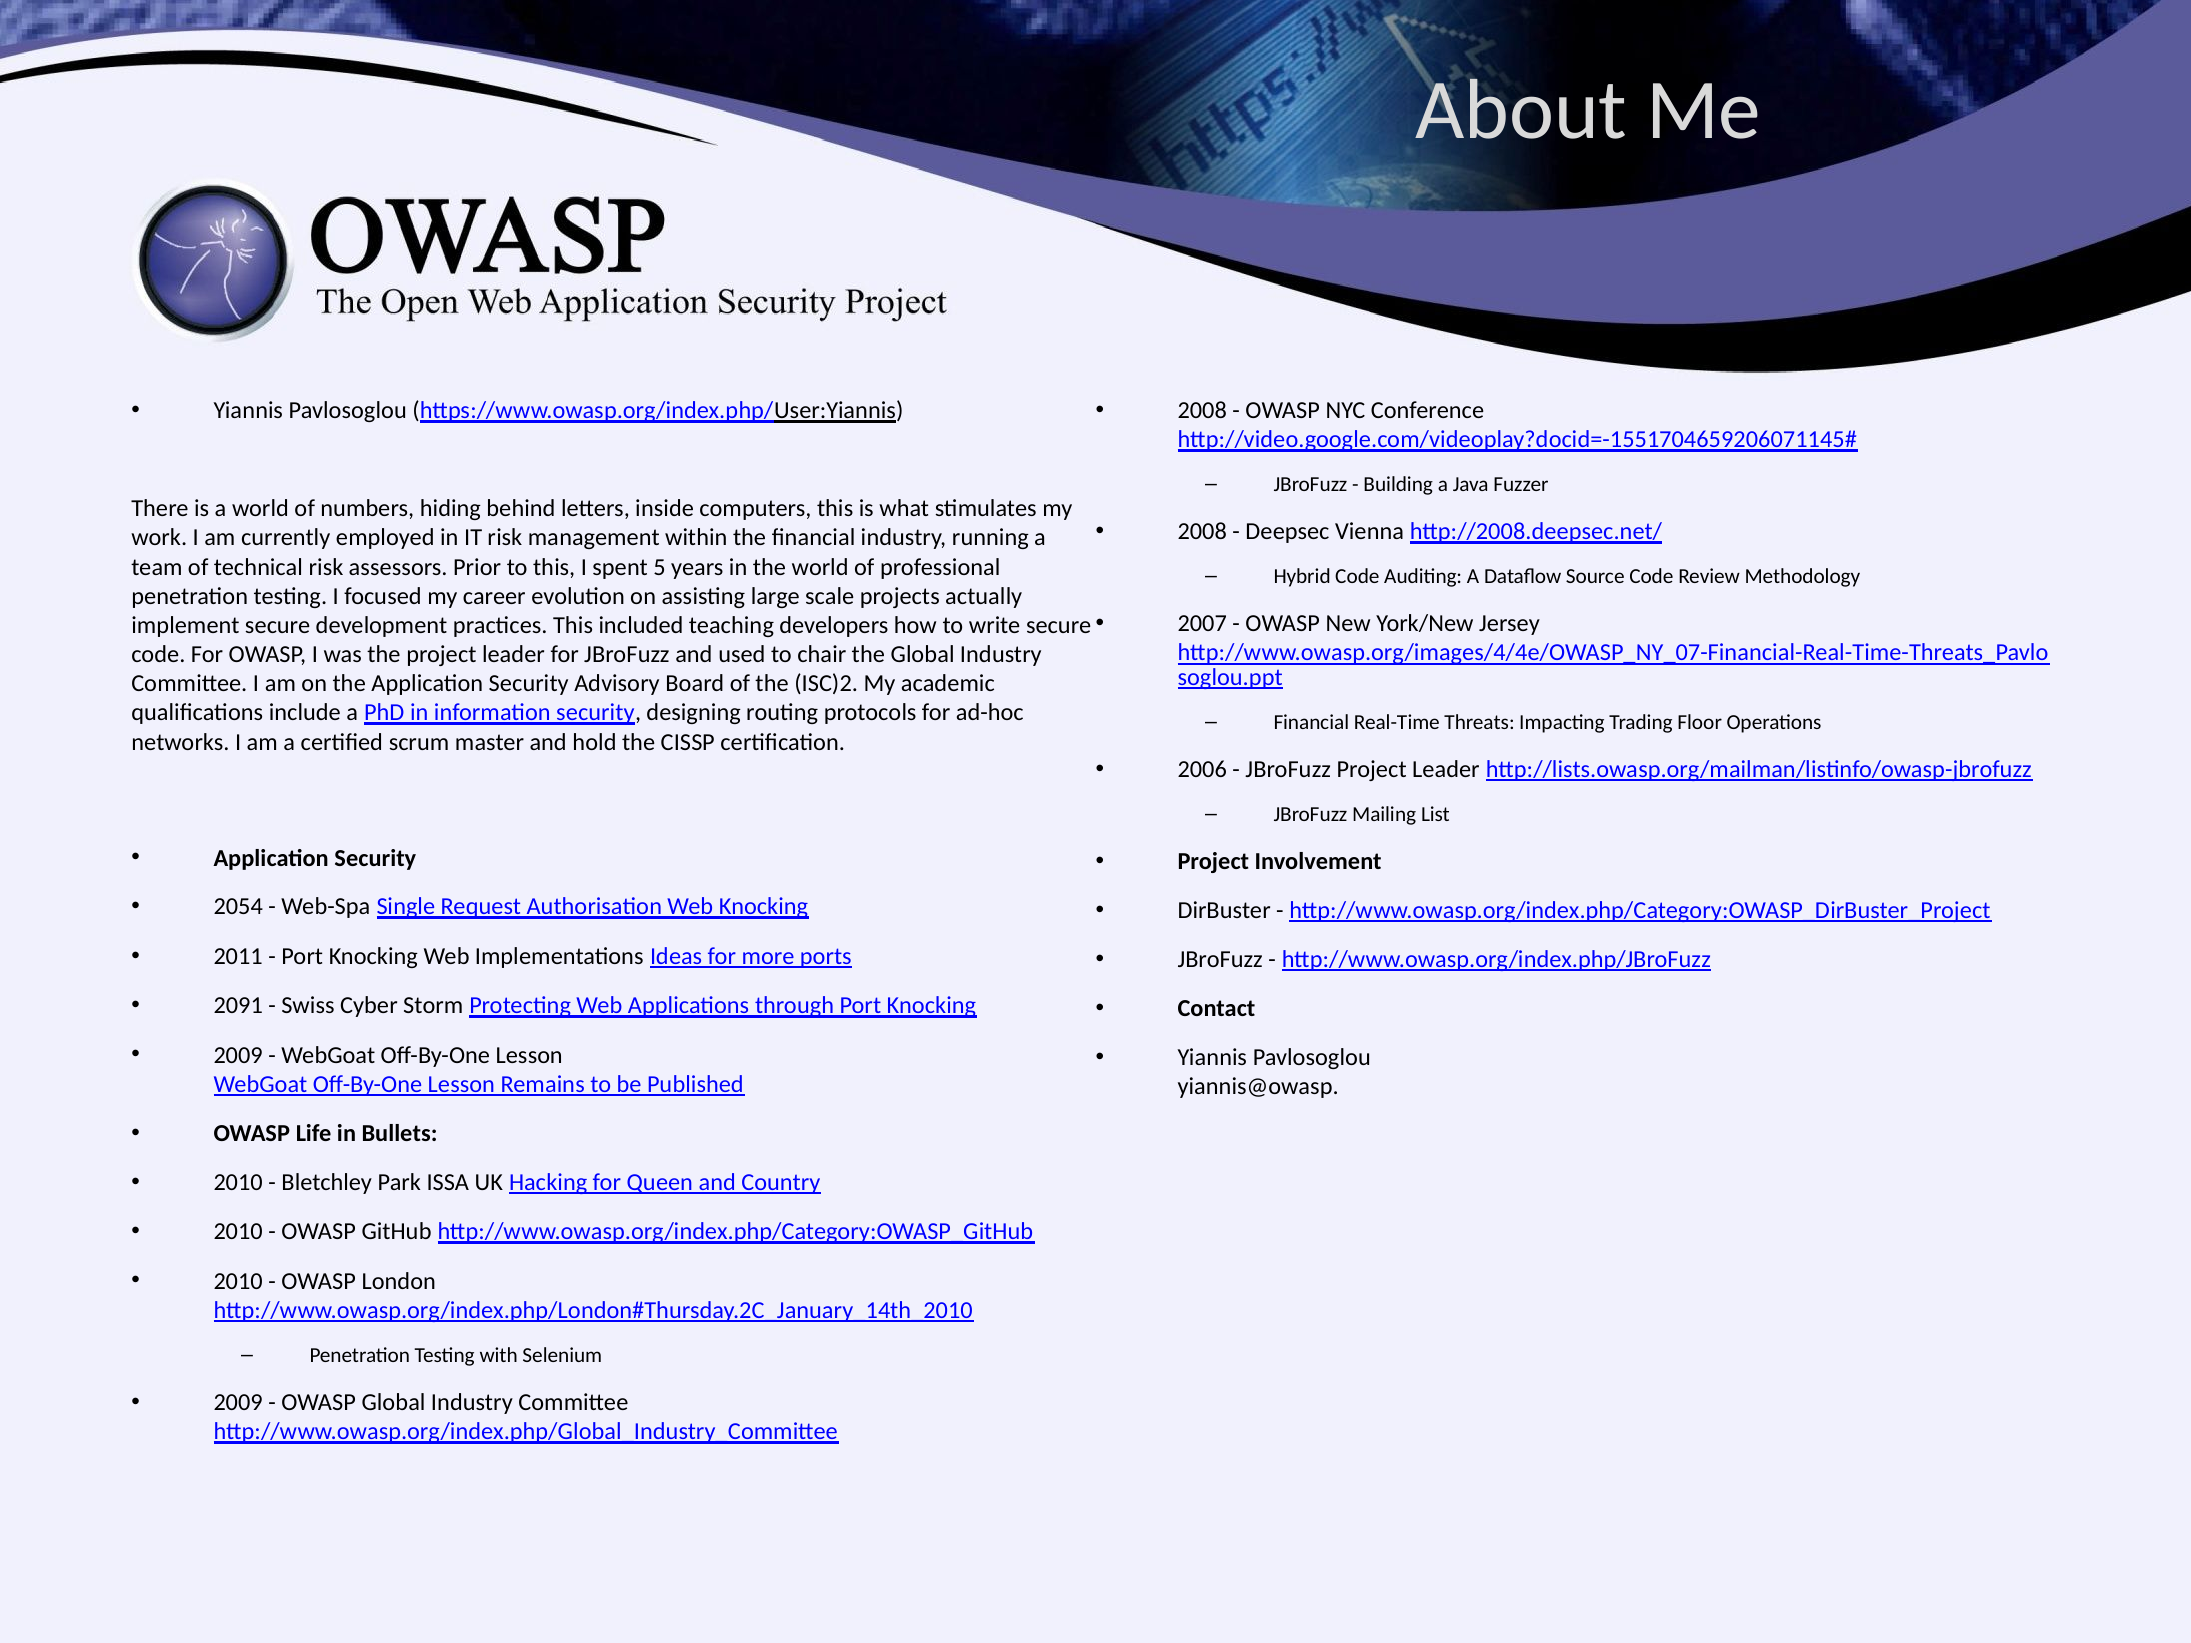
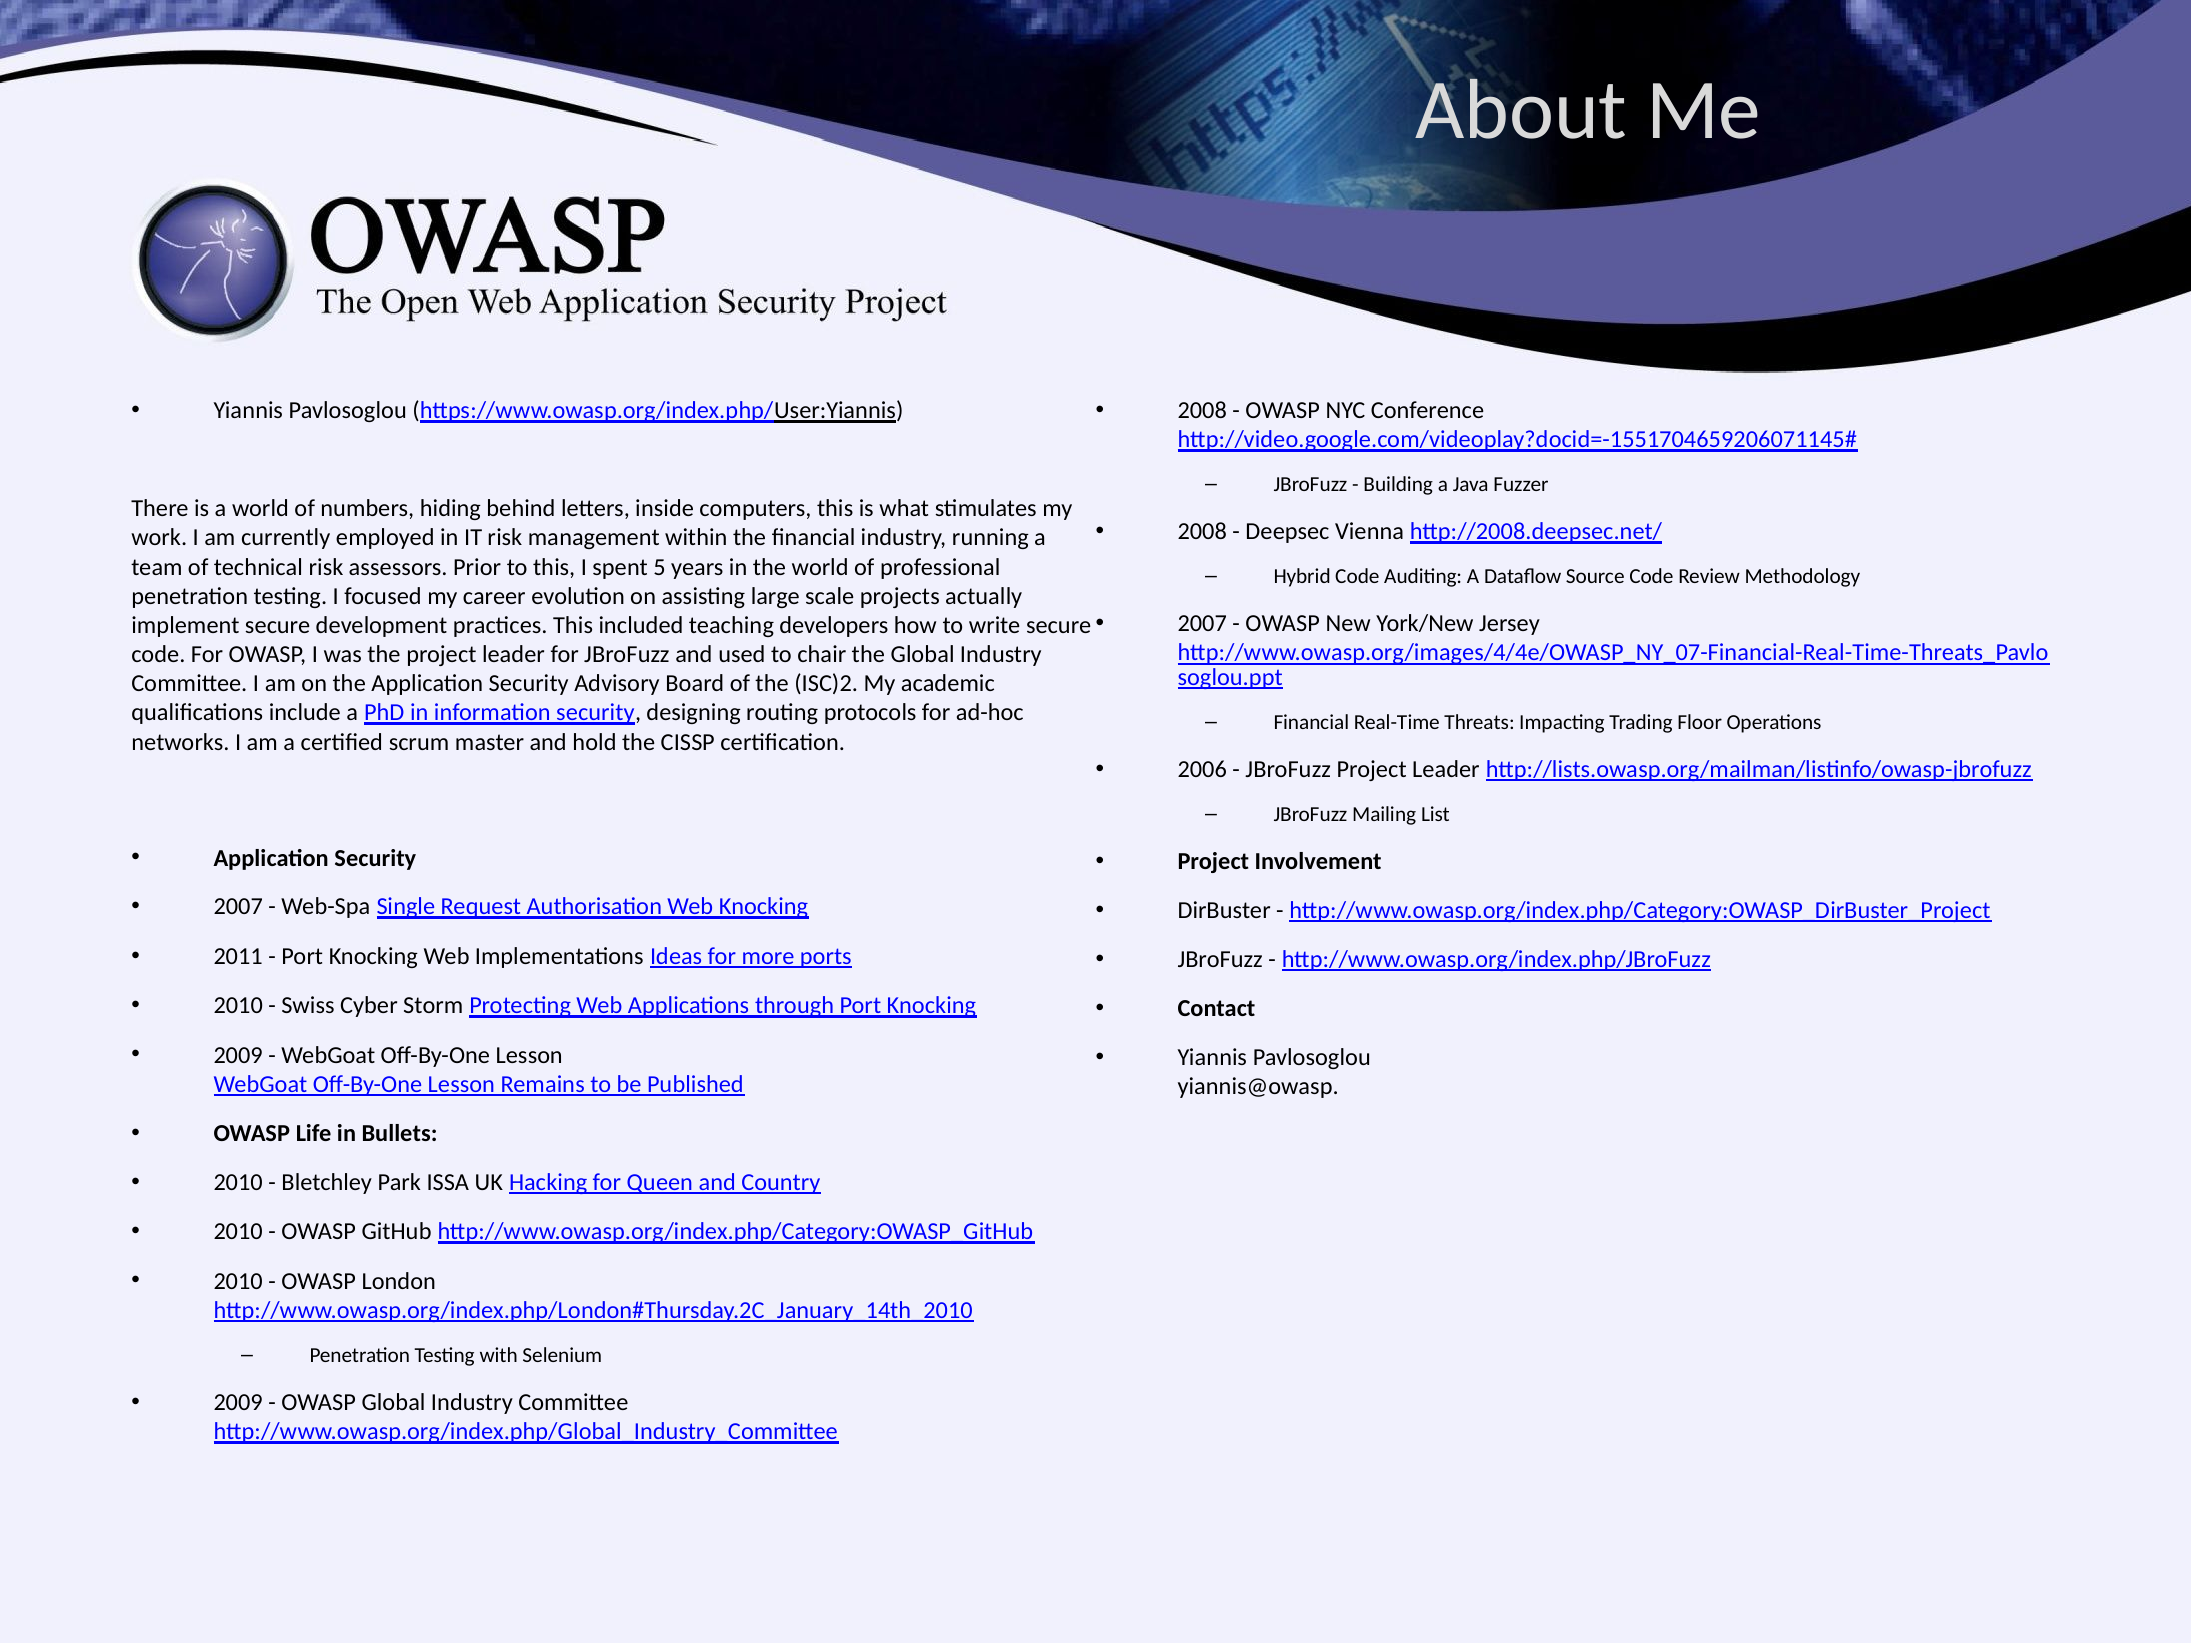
2054: 2054 -> 2007 (238, 907)
2091: 2091 -> 2010 (238, 1006)
